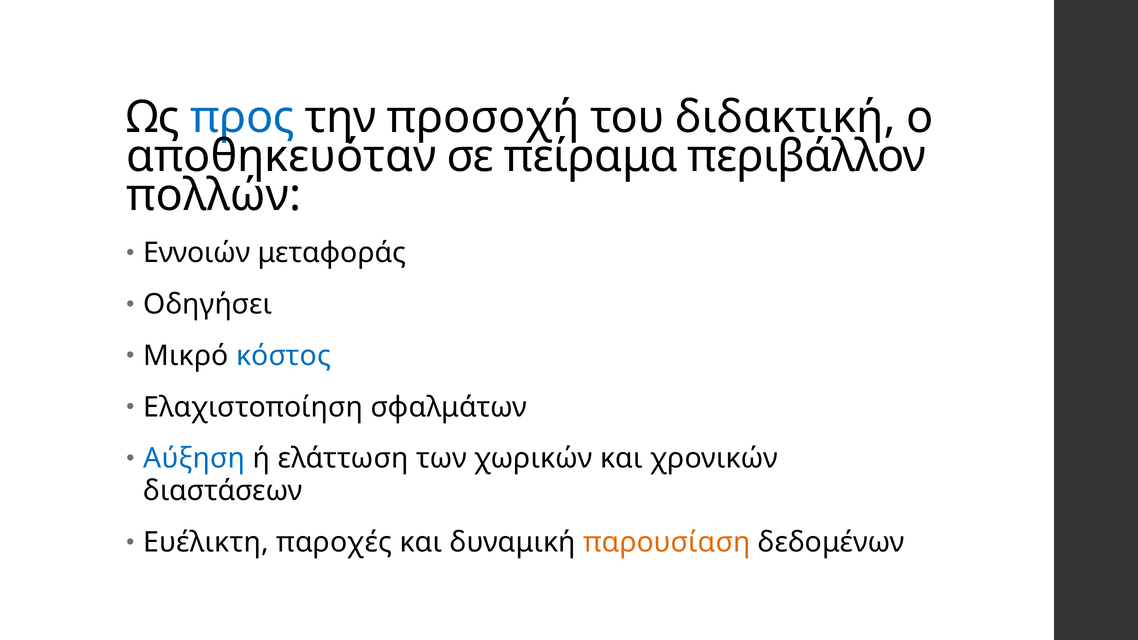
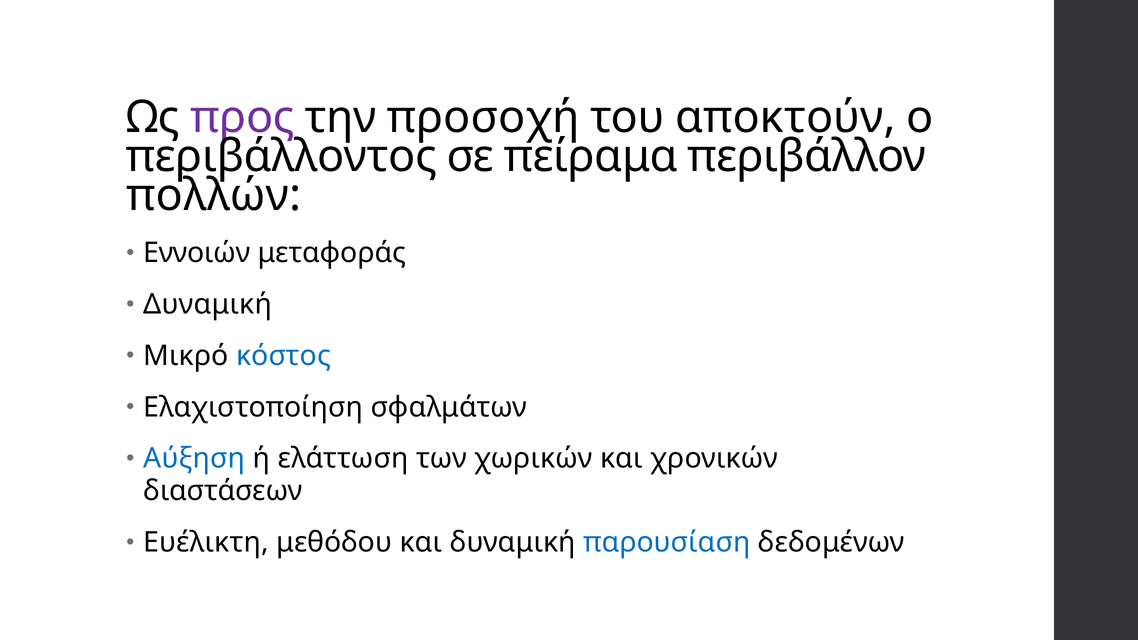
προς colour: blue -> purple (243, 117)
διδακτική: διδακτική -> αποκτούν (785, 117)
αποθηκευόταν: αποθηκευόταν -> περιβάλλοντος (281, 156)
Οδηγήσει: Οδηγήσει -> Δυναμική (208, 304)
παροχές: παροχές -> μεθόδου (334, 542)
παρουσίαση colour: orange -> blue (667, 542)
